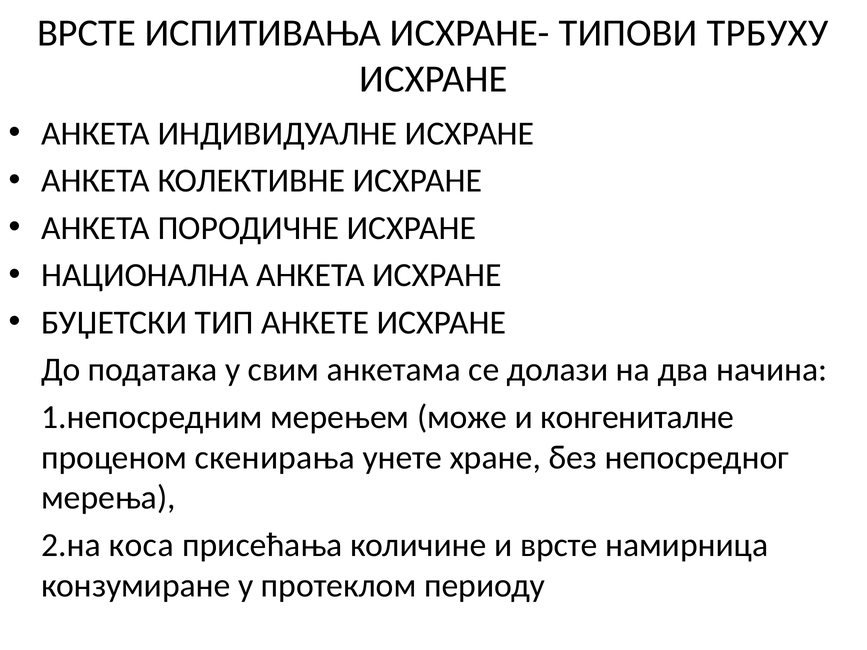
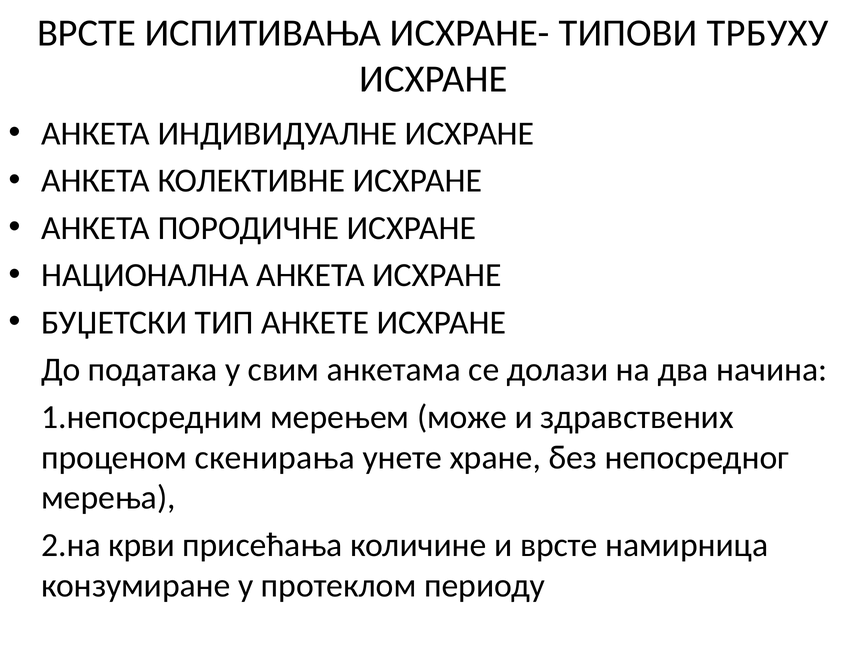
конгениталне: конгениталне -> здравствених (637, 417)
коса: коса -> крви (142, 545)
